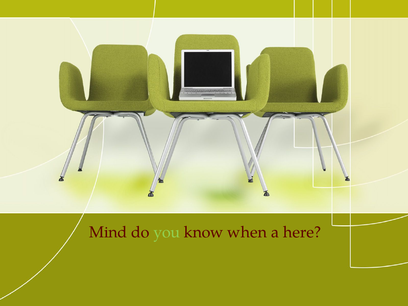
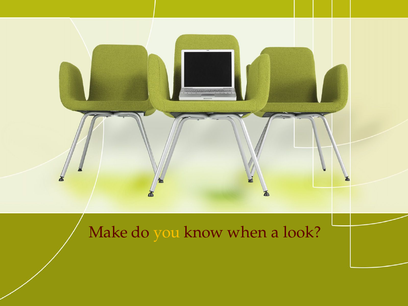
Mind: Mind -> Make (108, 232)
you colour: light green -> yellow (167, 232)
here: here -> look (302, 232)
